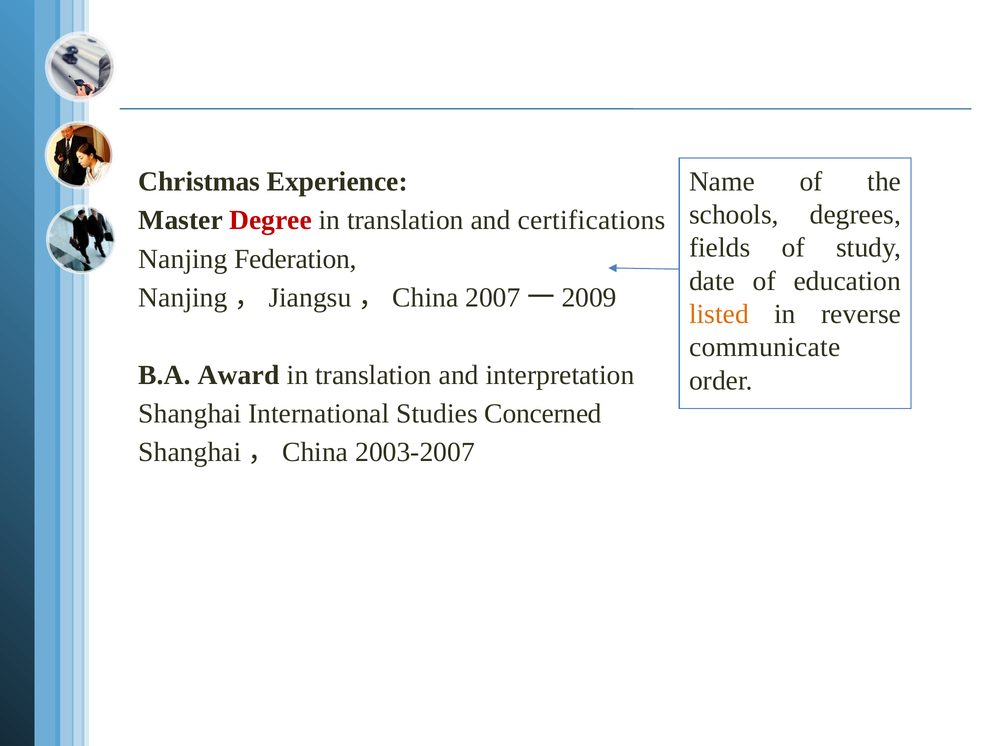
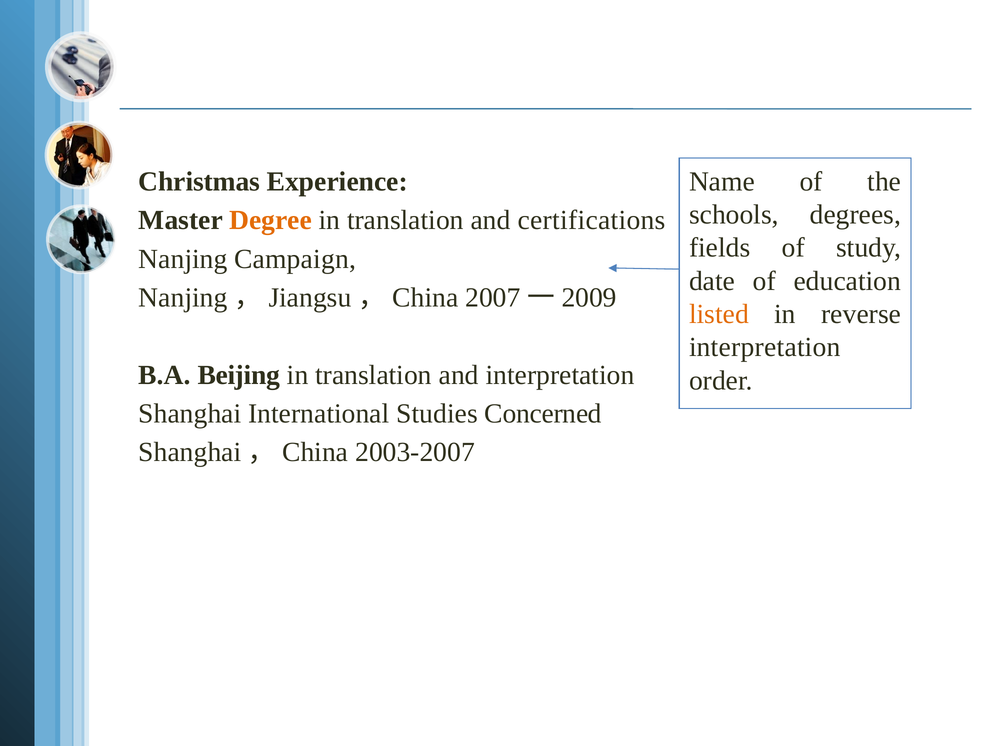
Degree colour: red -> orange (270, 220)
Federation: Federation -> Campaign (295, 259)
communicate: communicate -> interpretation (765, 347)
Award: Award -> Beijing (239, 375)
